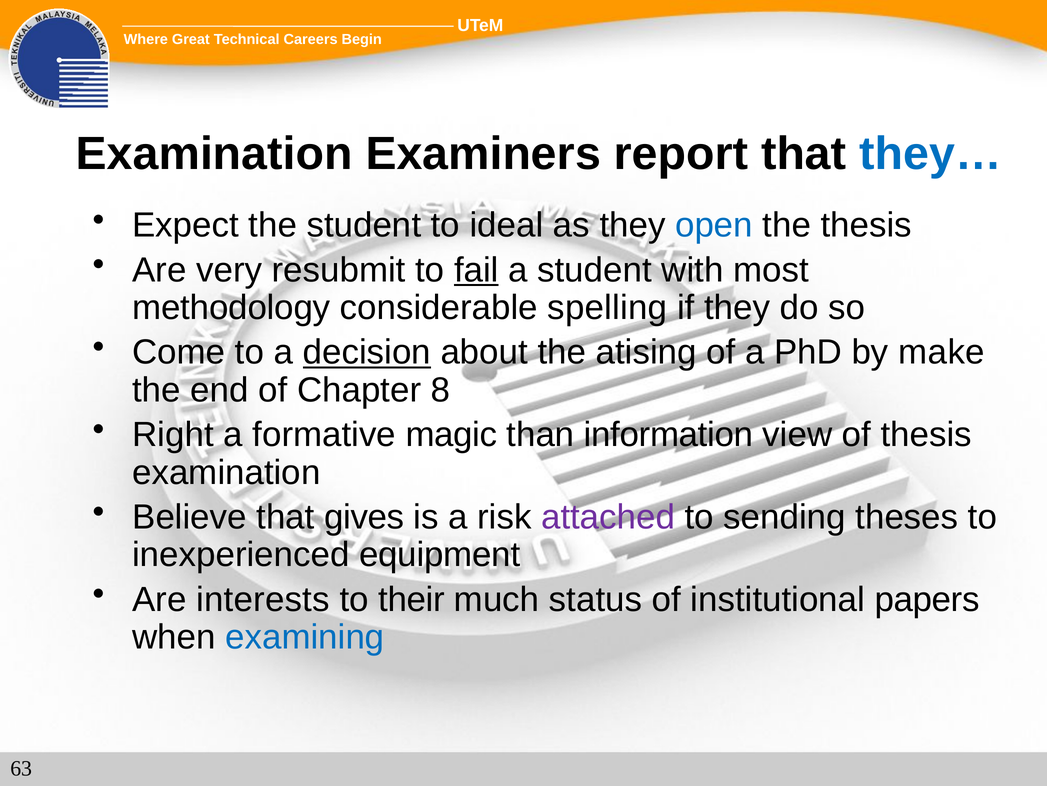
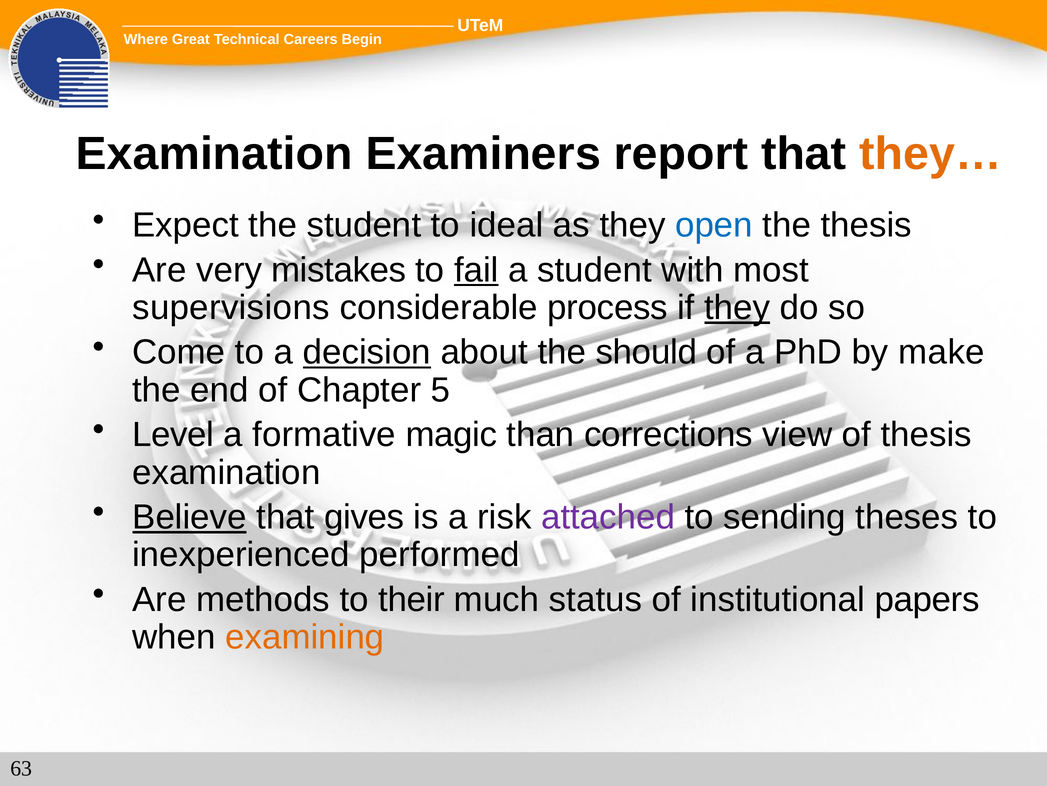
they… colour: blue -> orange (930, 154)
resubmit: resubmit -> mistakes (339, 270)
methodology: methodology -> supervisions (231, 307)
spelling: spelling -> process (608, 307)
they underline: none -> present (737, 307)
atising: atising -> should (646, 352)
8: 8 -> 5 (441, 390)
Right: Right -> Level (173, 434)
information: information -> corrections (668, 434)
Believe underline: none -> present (189, 517)
equipment: equipment -> performed (439, 554)
interests: interests -> methods (263, 599)
examining colour: blue -> orange (305, 637)
